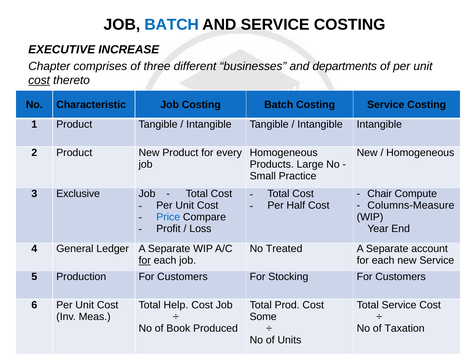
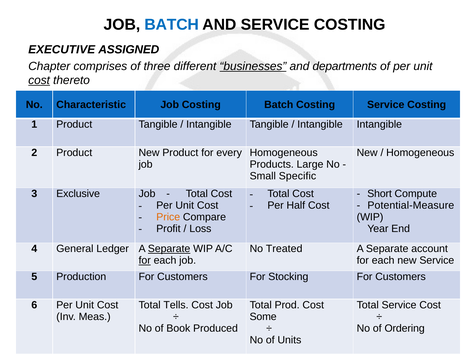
INCREASE: INCREASE -> ASSIGNED (129, 50)
businesses underline: none -> present (253, 66)
Practice: Practice -> Specific (298, 176)
Chair: Chair -> Short (380, 194)
Columns-Measure: Columns-Measure -> Potential-Measure (411, 205)
Price colour: blue -> orange (168, 217)
Separate underline: none -> present (169, 249)
Help: Help -> Tells (176, 305)
Taxation: Taxation -> Ordering (405, 328)
